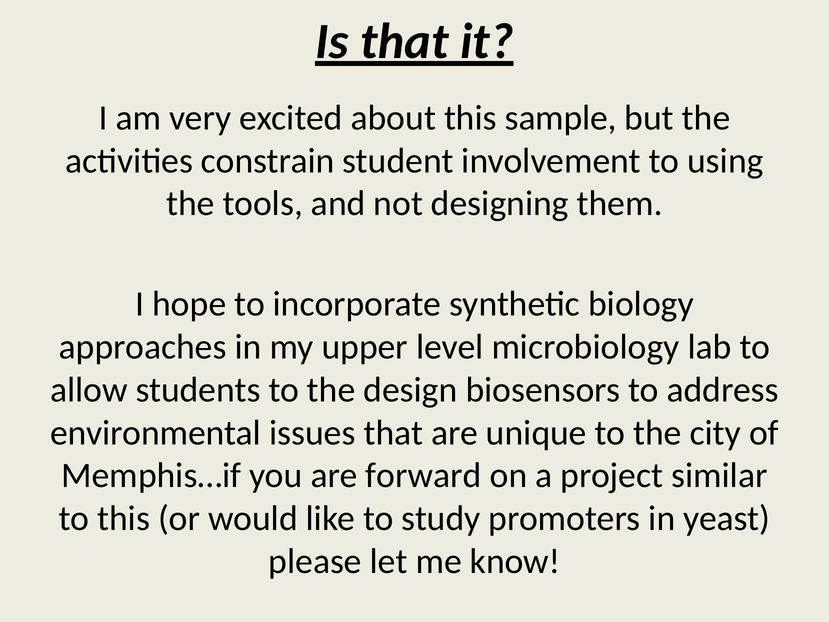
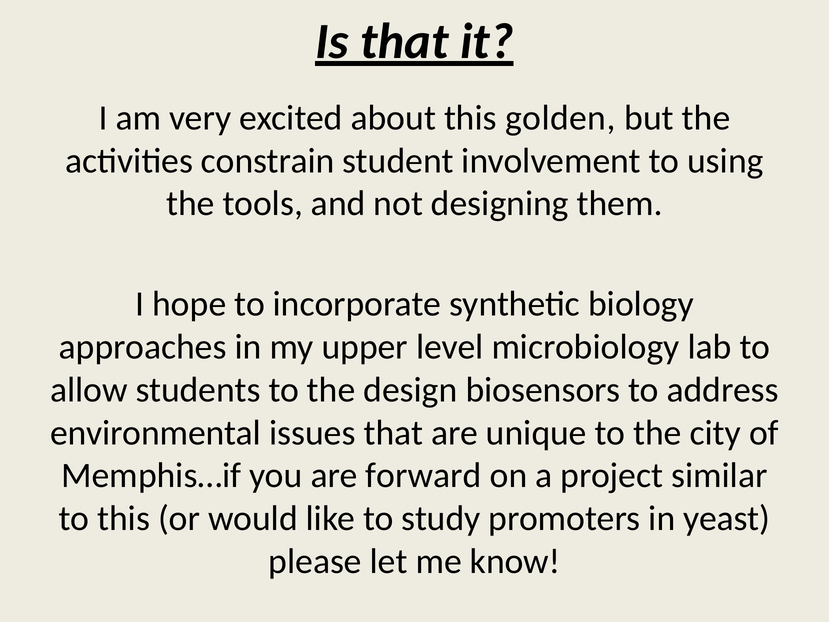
sample: sample -> golden (560, 118)
